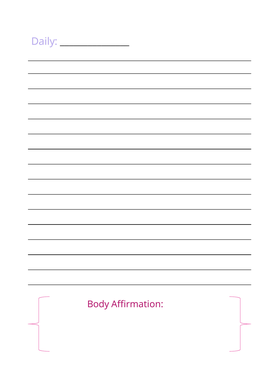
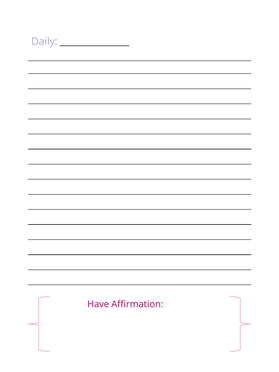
Body: Body -> Have (98, 304)
